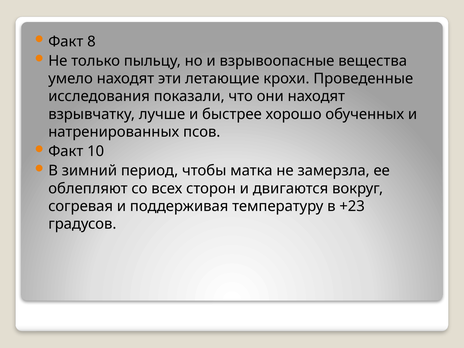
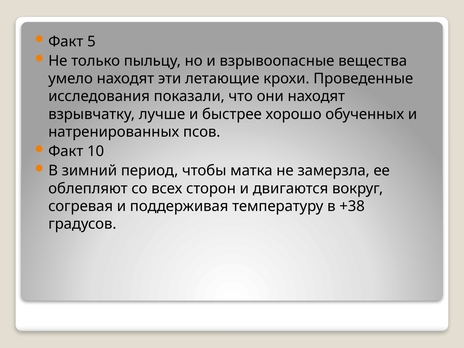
8: 8 -> 5 (91, 41)
+23: +23 -> +38 (352, 206)
